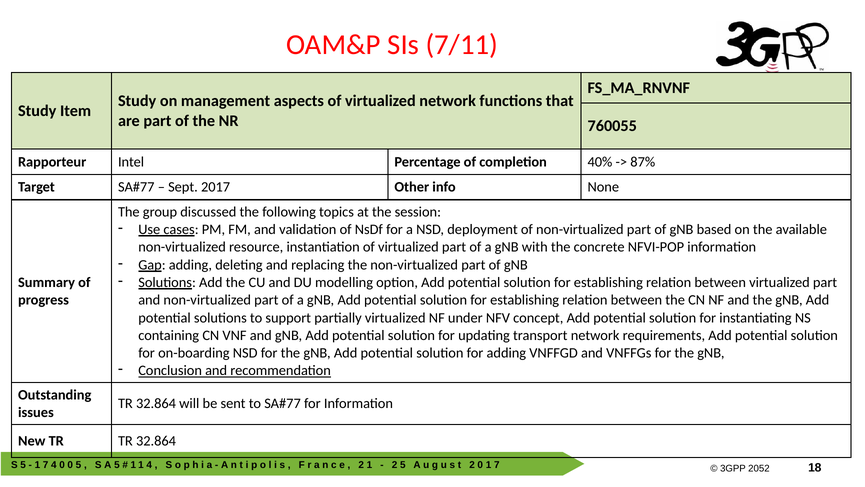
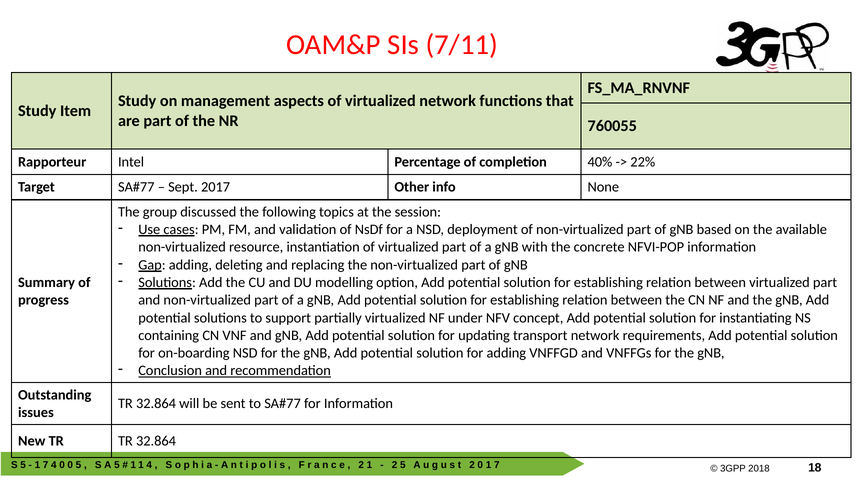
87%: 87% -> 22% (643, 162)
2052: 2052 -> 2018 (759, 468)
